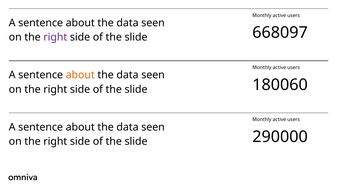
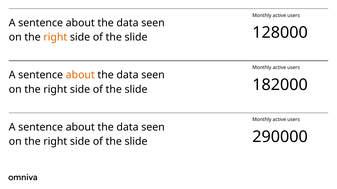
668097: 668097 -> 128000 (280, 33)
right colour: purple -> orange (55, 37)
180060: 180060 -> 182000 (280, 85)
